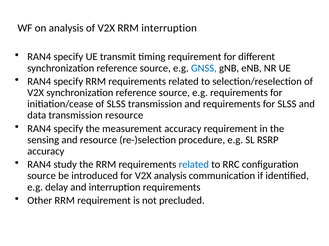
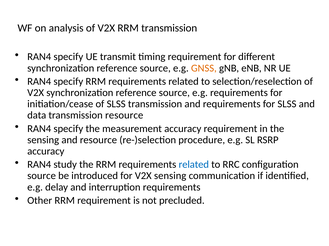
RRM interruption: interruption -> transmission (169, 28)
GNSS colour: blue -> orange (204, 68)
V2X analysis: analysis -> sensing (170, 176)
